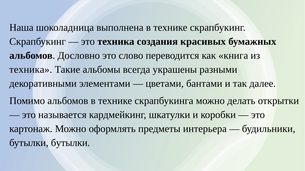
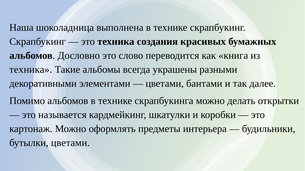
бутылки бутылки: бутылки -> цветами (70, 143)
